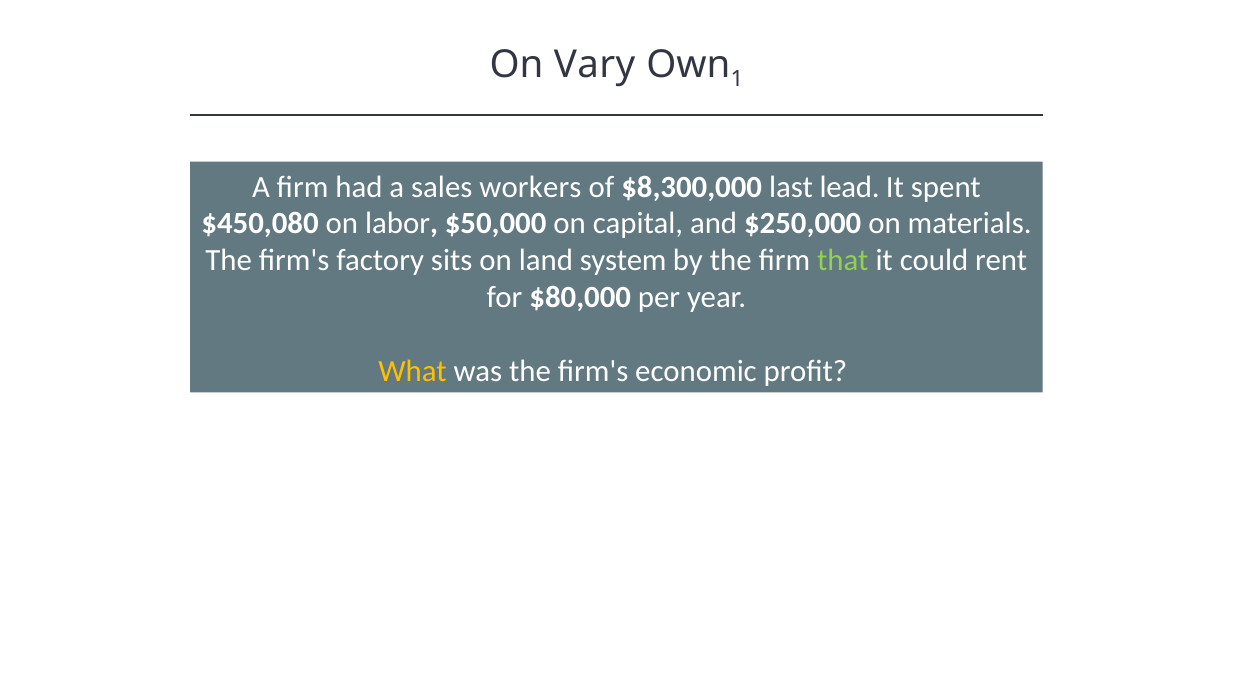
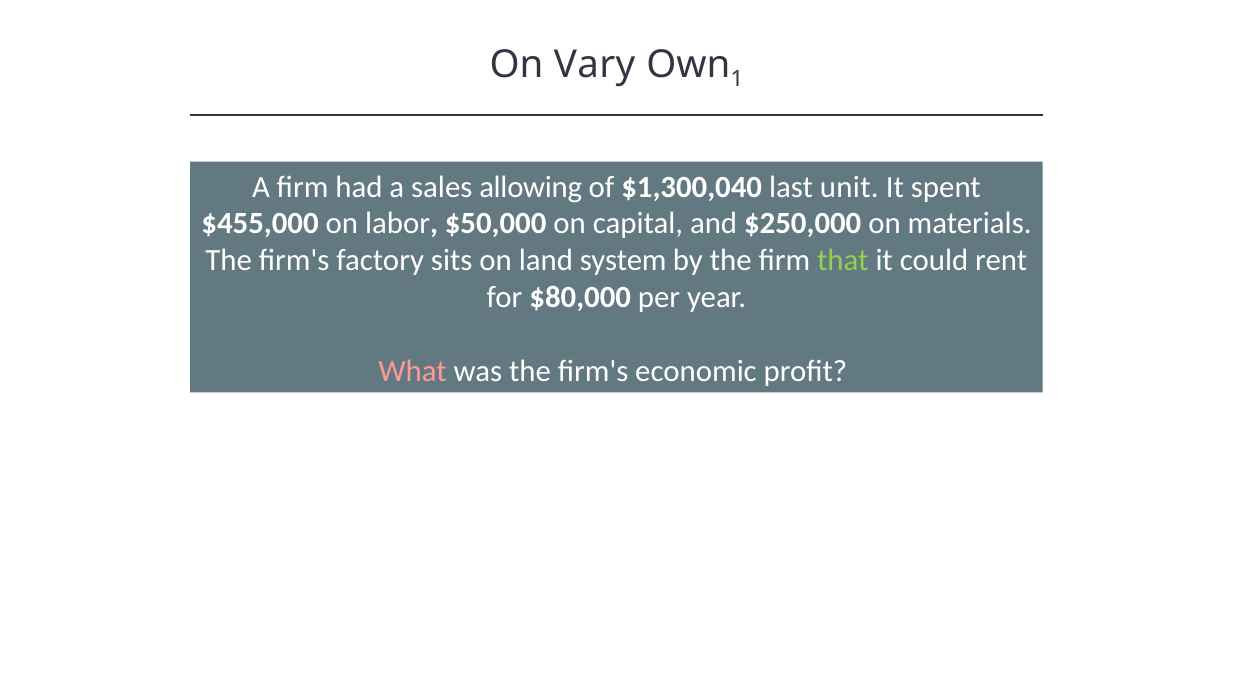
workers: workers -> allowing (531, 187)
$8,300,000: $8,300,000 -> $1,300,040 (692, 187)
lead: lead -> unit (849, 187)
$450,080: $450,080 -> $455,000 (260, 224)
What colour: yellow -> pink (413, 372)
